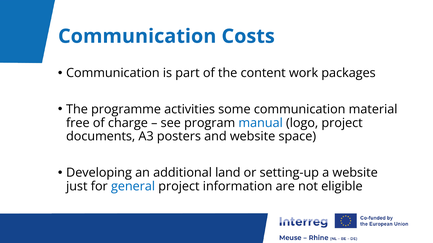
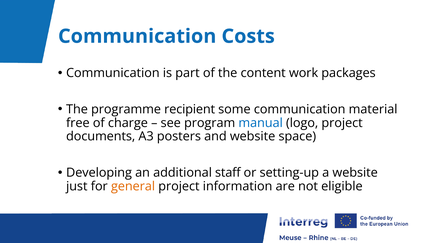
activities: activities -> recipient (190, 109)
land: land -> staff (228, 173)
general colour: blue -> orange (133, 187)
